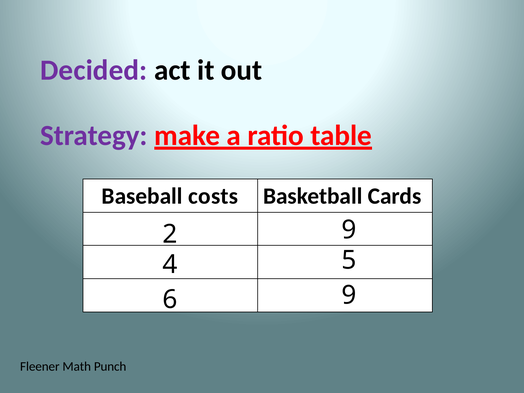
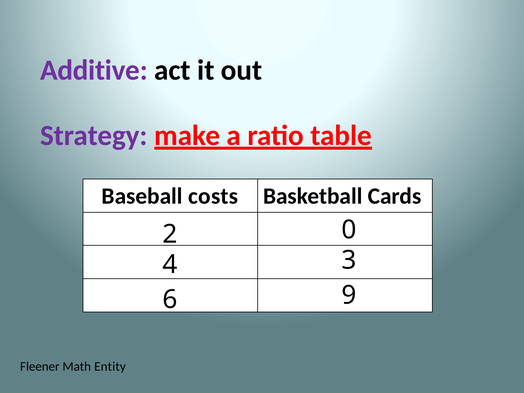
Decided: Decided -> Additive (94, 70)
2 9: 9 -> 0 (349, 230)
5: 5 -> 3 (349, 260)
Punch: Punch -> Entity (110, 366)
